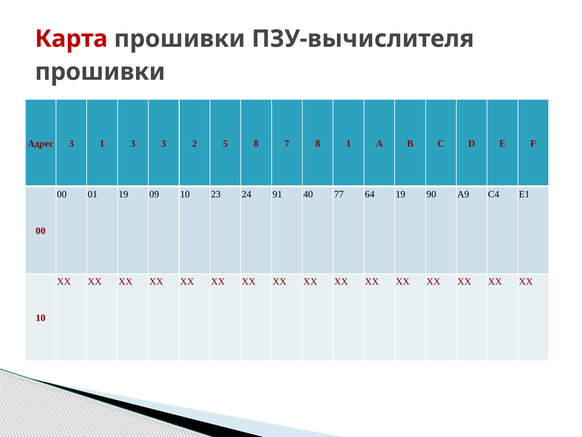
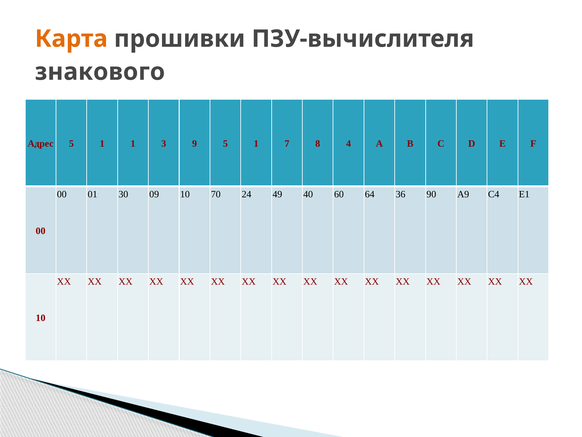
Карта colour: red -> orange (71, 39)
прошивки: прошивки -> знакового (100, 72)
Адрес 3: 3 -> 5 (71, 143)
1 3: 3 -> 1 (133, 143)
2: 2 -> 9 (195, 143)
8: 8 -> 1 (256, 143)
8 1: 1 -> 4 (349, 143)
01 19: 19 -> 30 (123, 194)
23: 23 -> 70 (216, 194)
91: 91 -> 49 (277, 194)
77: 77 -> 60 (339, 194)
64 19: 19 -> 36 (401, 194)
